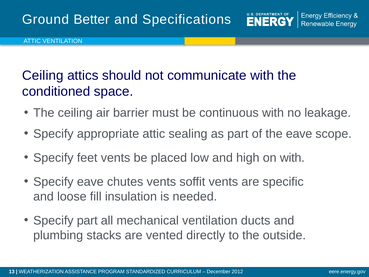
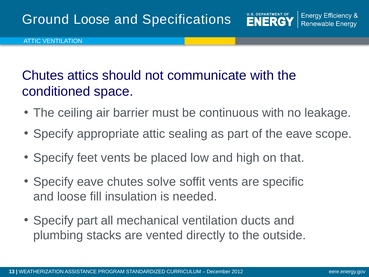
Ground Better: Better -> Loose (92, 19)
Ceiling: Ceiling -> Chutes (43, 75)
on with: with -> that (292, 158)
chutes vents: vents -> solve (161, 182)
